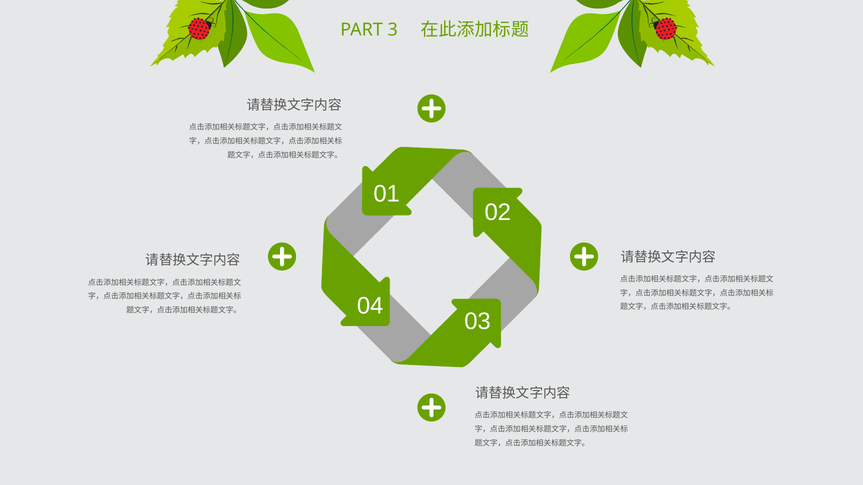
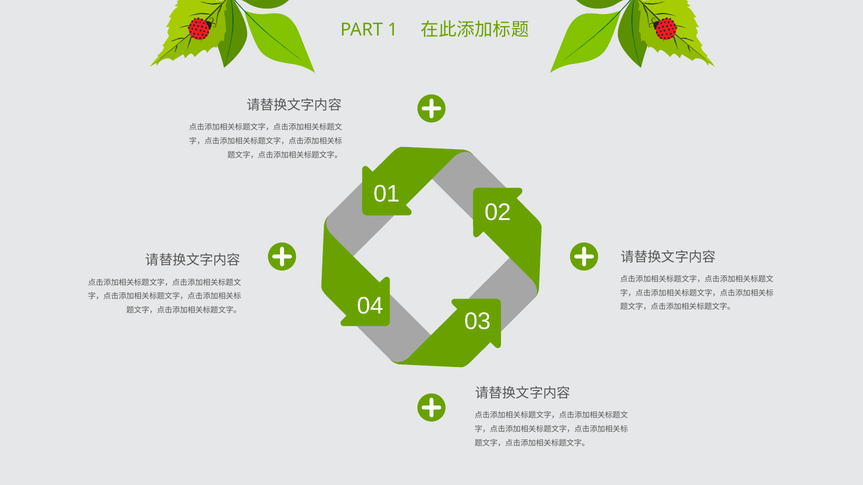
3: 3 -> 1 (393, 30)
